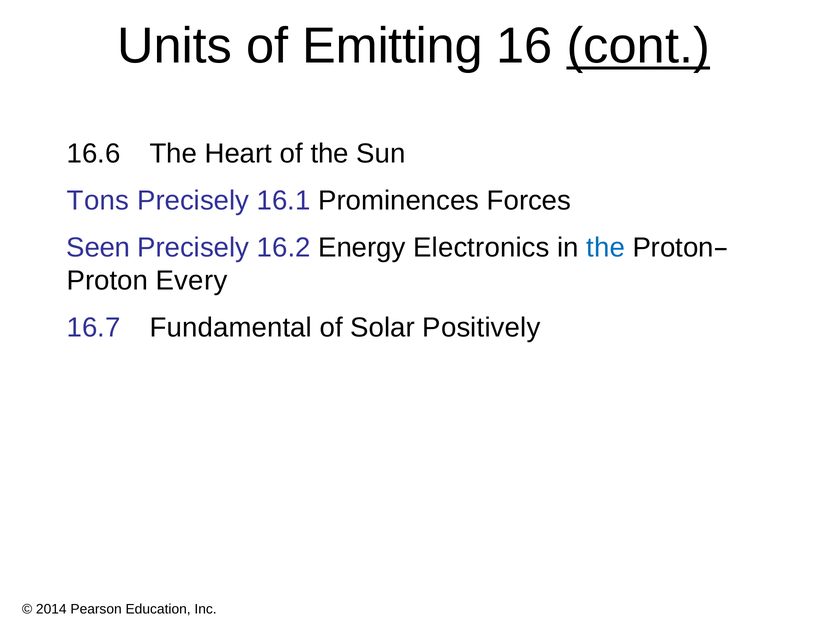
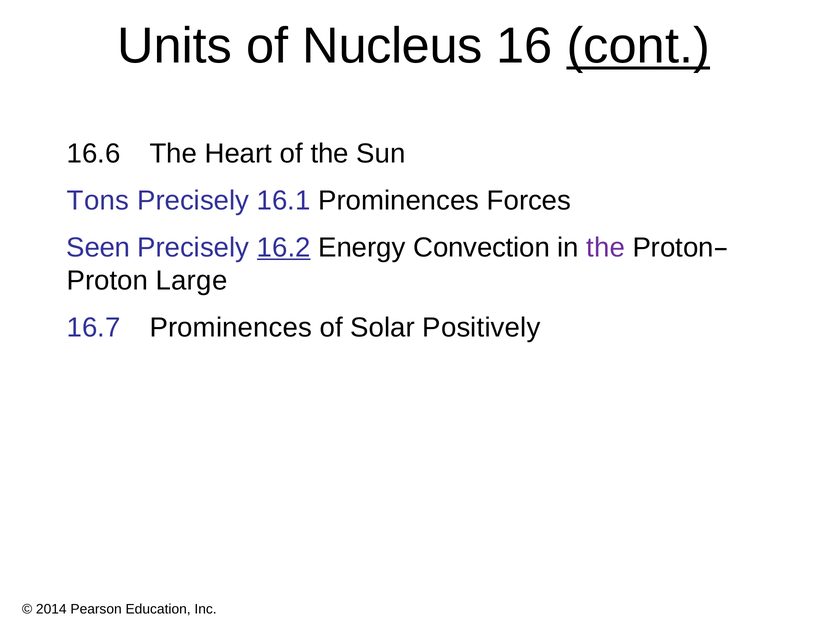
Emitting: Emitting -> Nucleus (393, 46)
16.2 underline: none -> present (284, 248)
Electronics: Electronics -> Convection (482, 248)
the colour: blue -> purple (606, 248)
Every: Every -> Large (192, 281)
16.7 Fundamental: Fundamental -> Prominences (231, 328)
